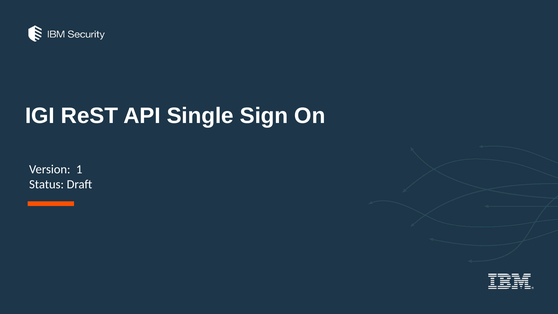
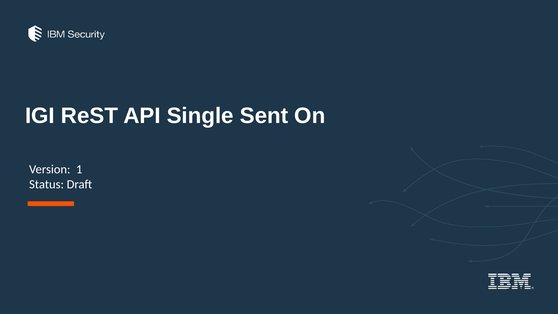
Sign: Sign -> Sent (264, 116)
